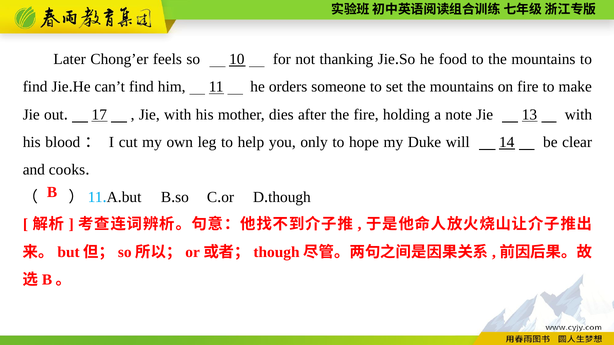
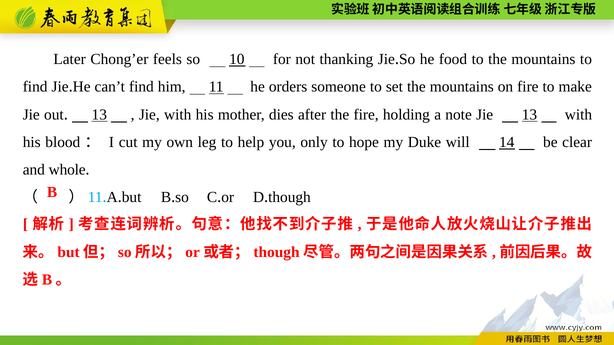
17: 17 -> 13 (99, 115)
cooks: cooks -> whole (67, 170)
